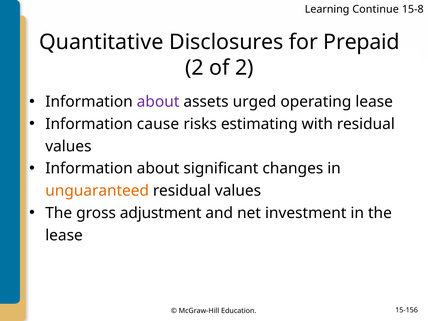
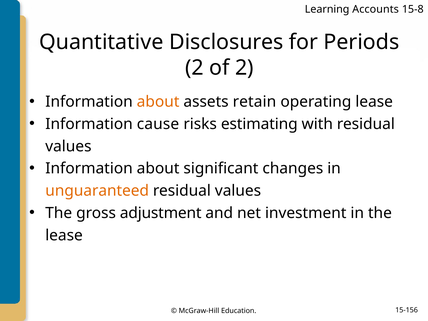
Continue: Continue -> Accounts (376, 9)
Prepaid: Prepaid -> Periods (361, 42)
about colour: purple -> orange (158, 102)
urged: urged -> retain (254, 102)
